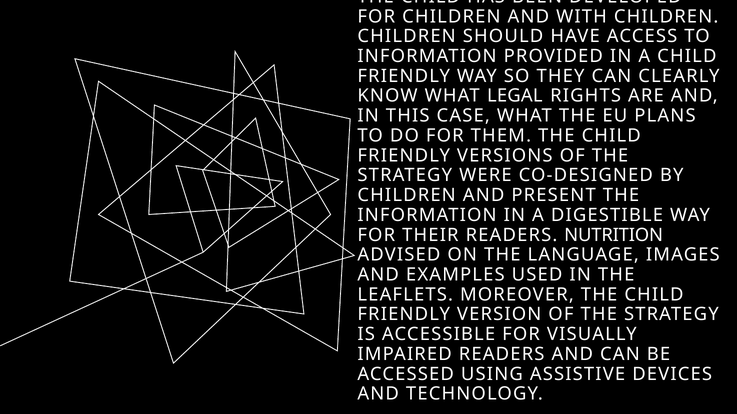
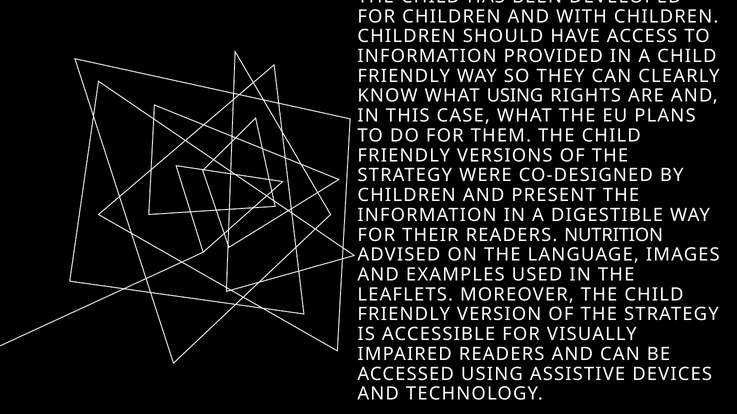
WHAT LEGAL: LEGAL -> USING (515, 96)
